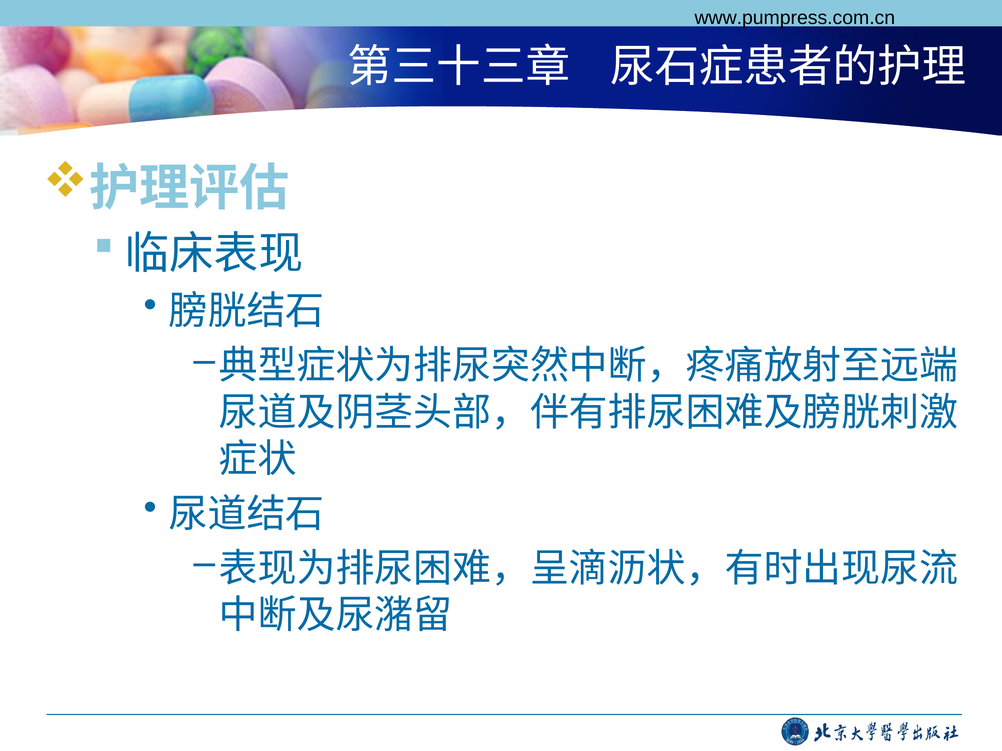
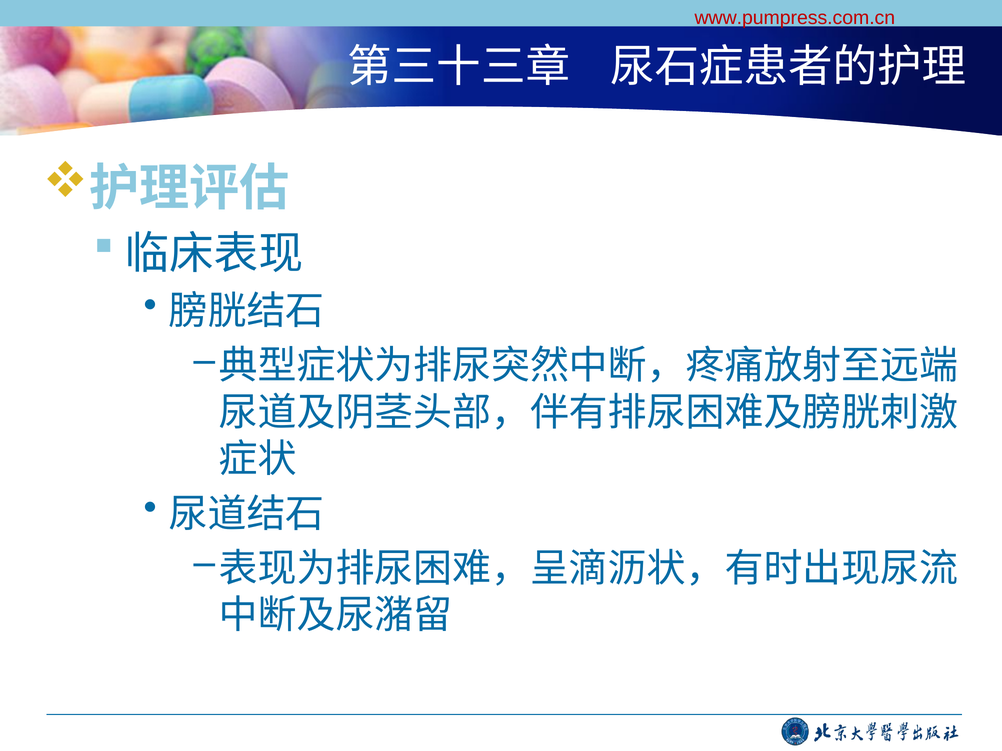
www.pumpress.com.cn colour: black -> red (795, 18)
